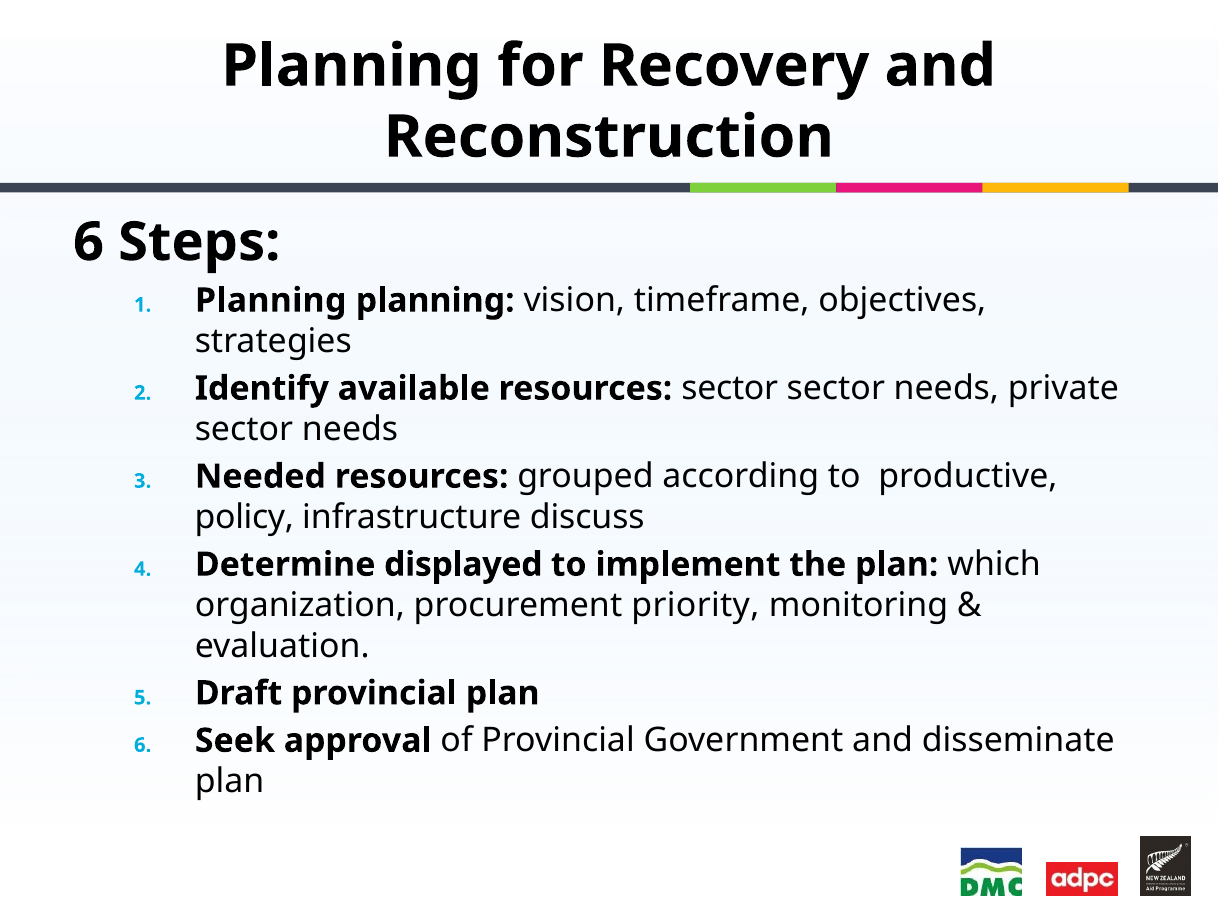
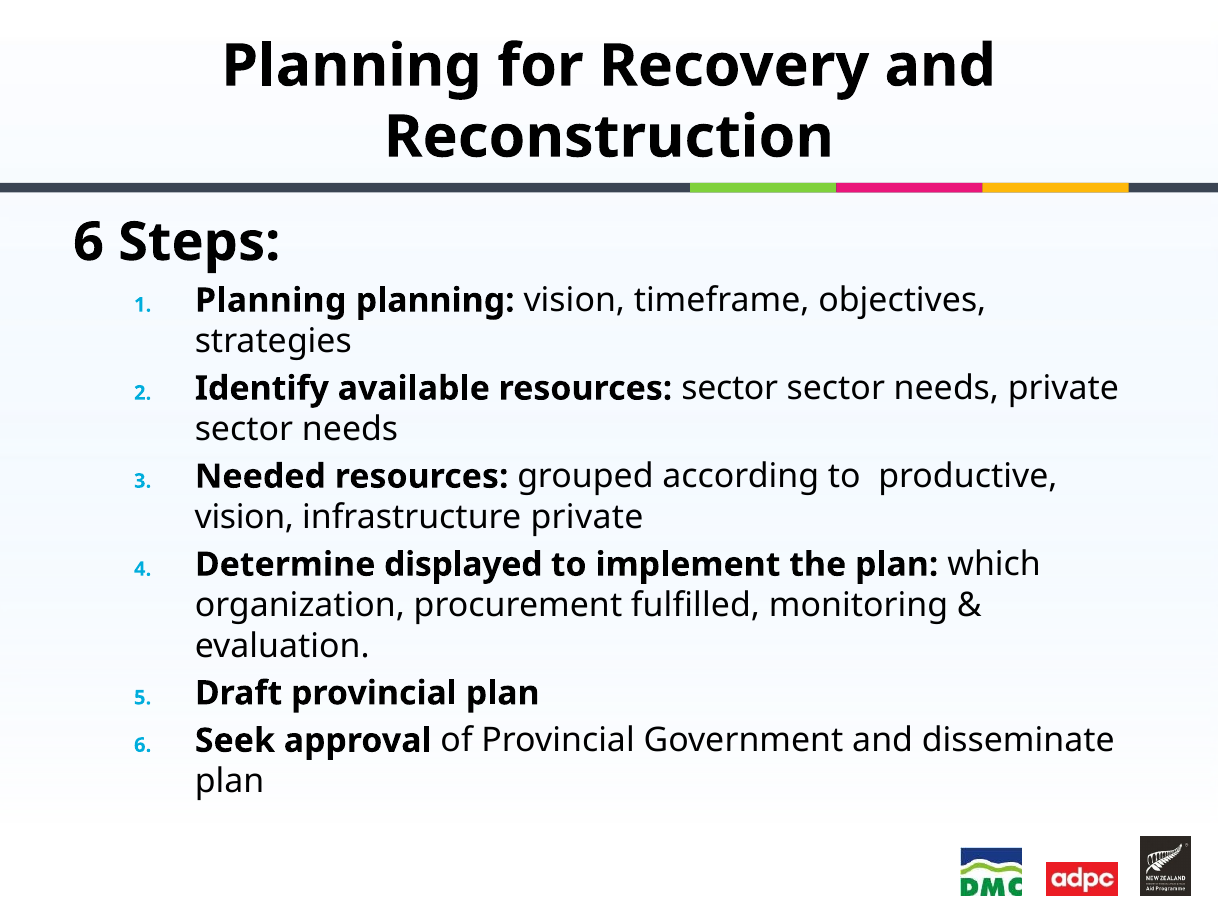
policy: policy -> vision (244, 517)
infrastructure discuss: discuss -> private (587, 517)
priority: priority -> fulfilled (695, 605)
